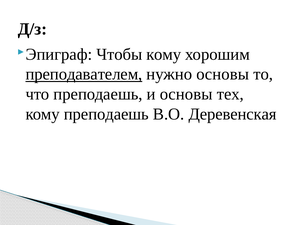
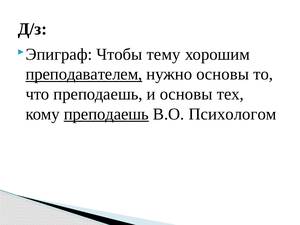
Чтобы кому: кому -> тему (164, 54)
преподаешь underline: none -> present (106, 114)
Деревенская: Деревенская -> Психологом (232, 114)
